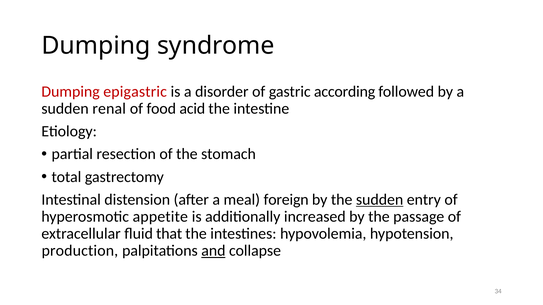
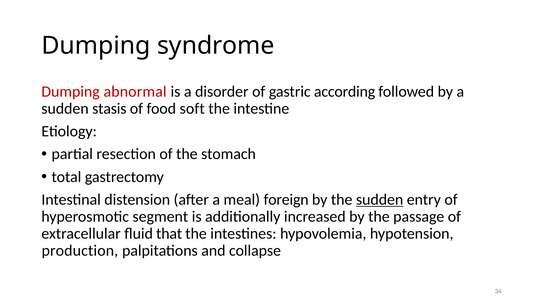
epigastric: epigastric -> abnormal (135, 92)
renal: renal -> stasis (109, 109)
acid: acid -> soft (192, 109)
appetite: appetite -> segment (160, 217)
and underline: present -> none (213, 251)
